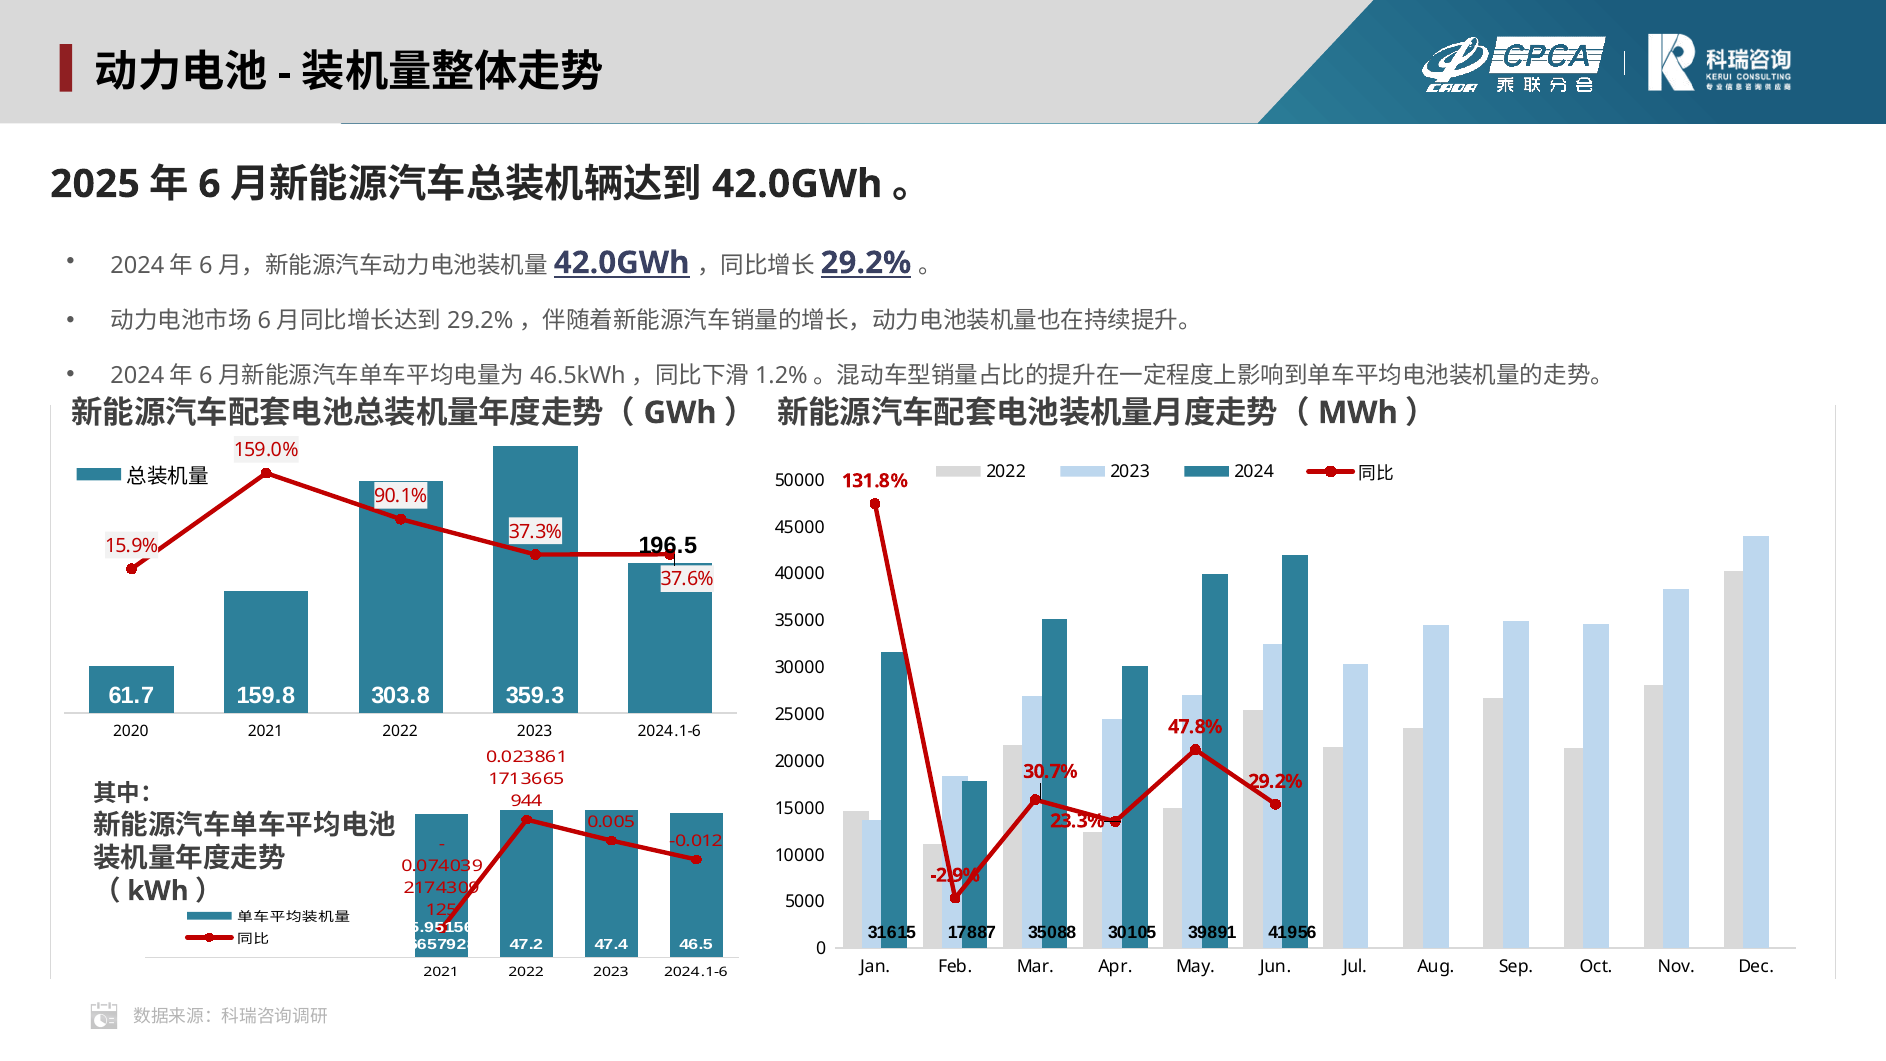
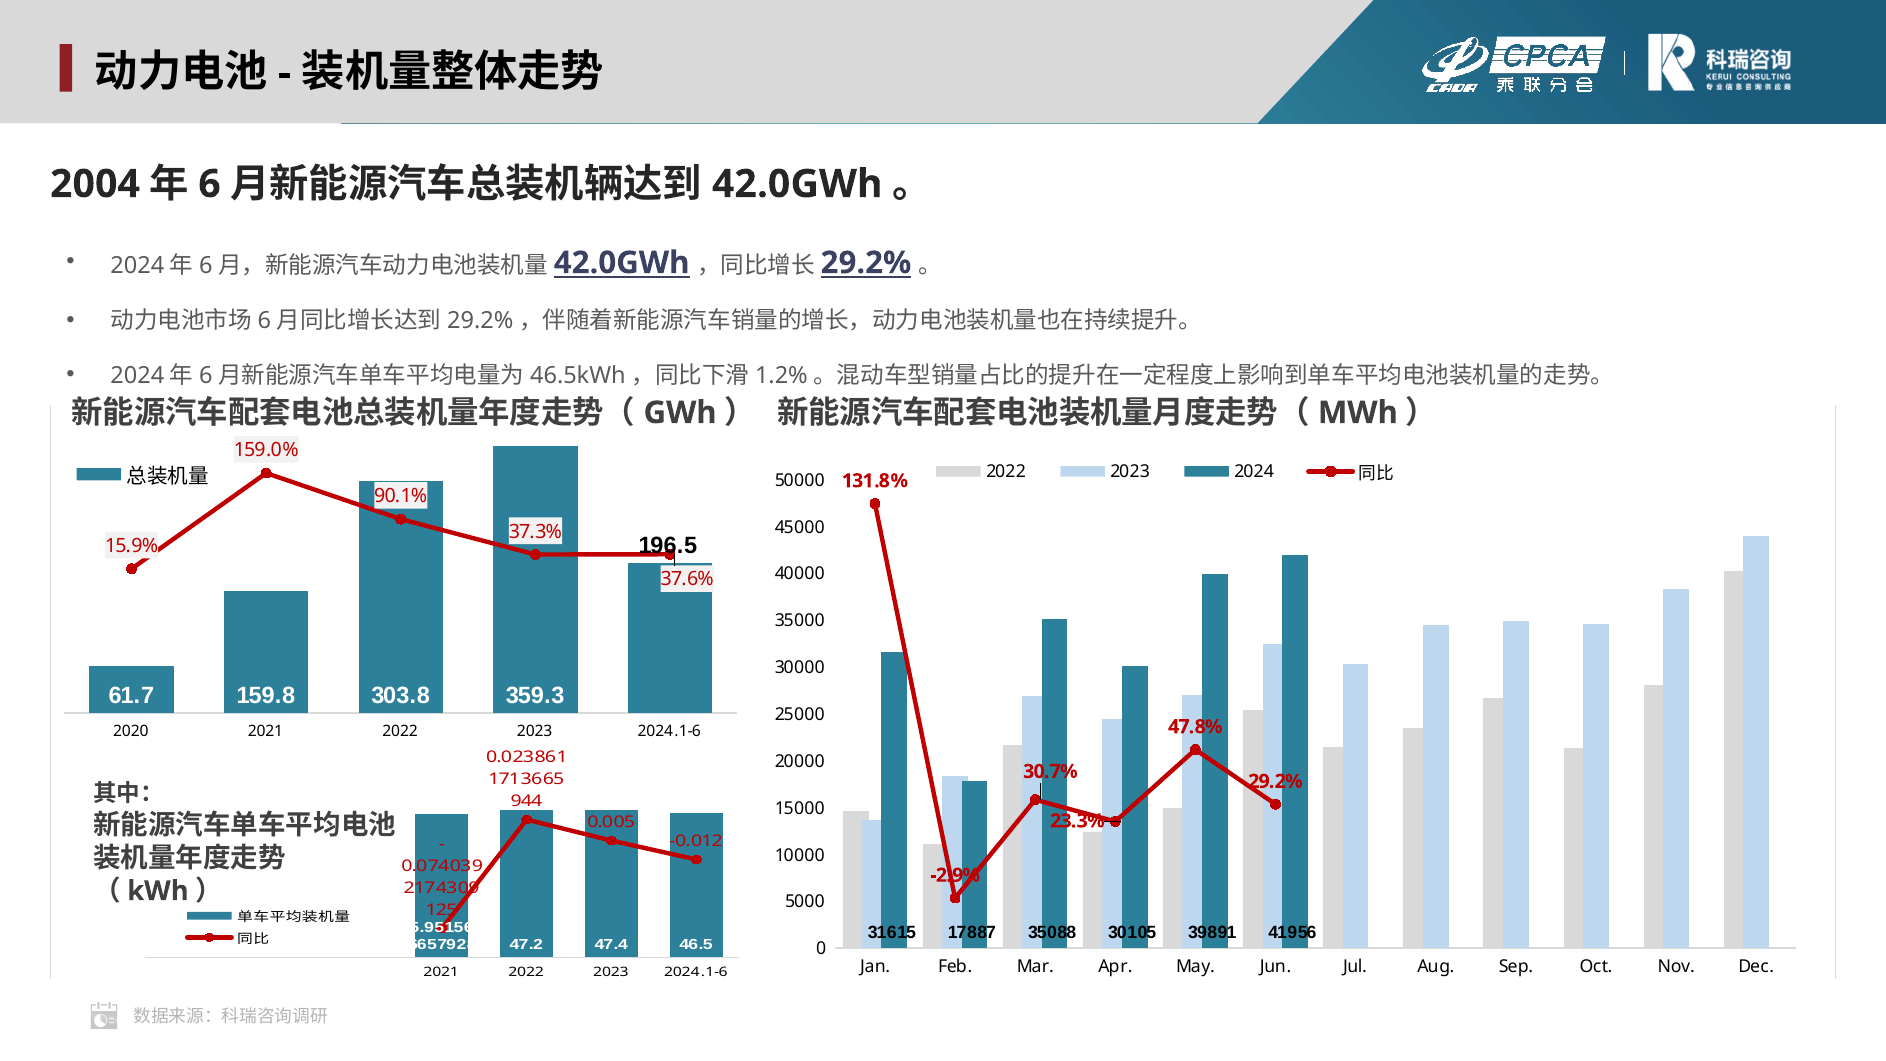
2025: 2025 -> 2004 (95, 184)
